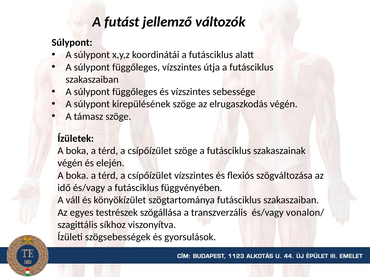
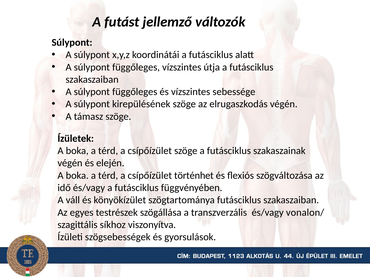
csípőízület vízszintes: vízszintes -> történhet (194, 176)
